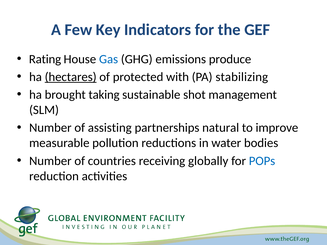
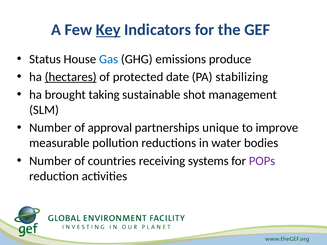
Key underline: none -> present (108, 30)
Rating: Rating -> Status (45, 59)
with: with -> date (178, 77)
assisting: assisting -> approval (110, 128)
natural: natural -> unique (221, 128)
globally: globally -> systems (208, 161)
POPs colour: blue -> purple (262, 161)
